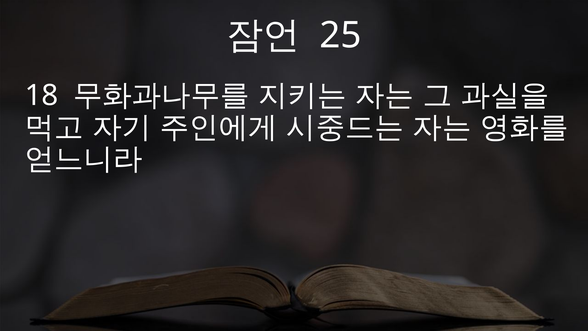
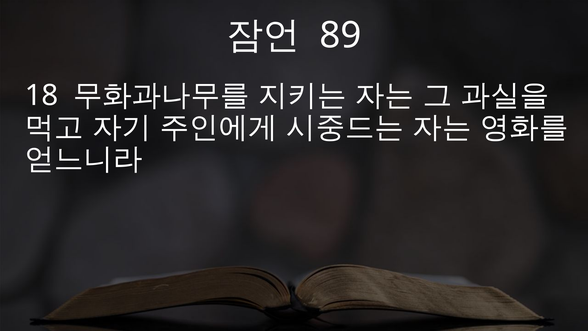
25: 25 -> 89 (341, 35)
